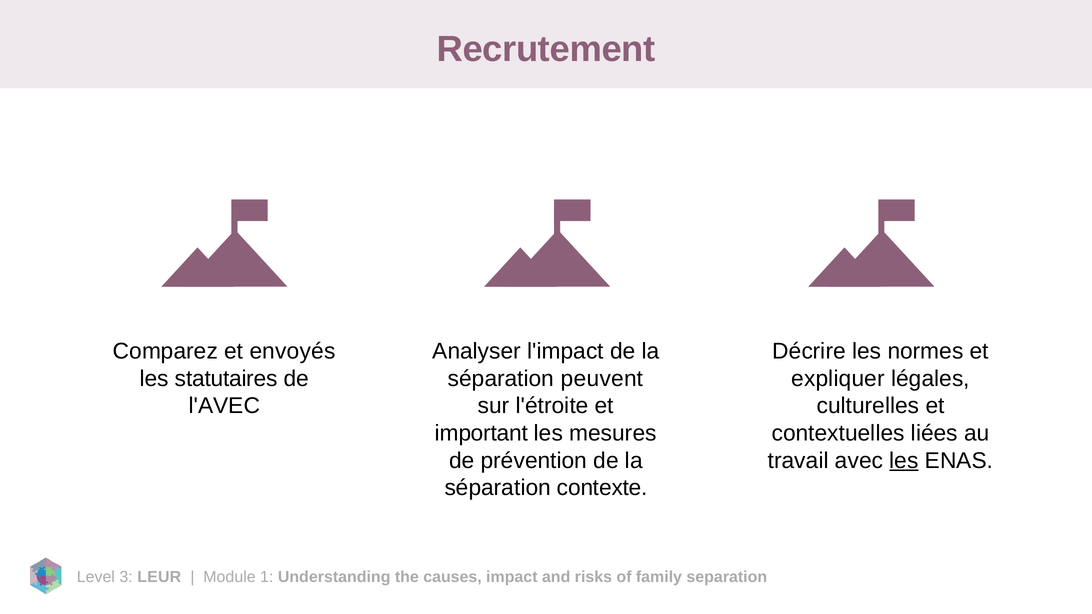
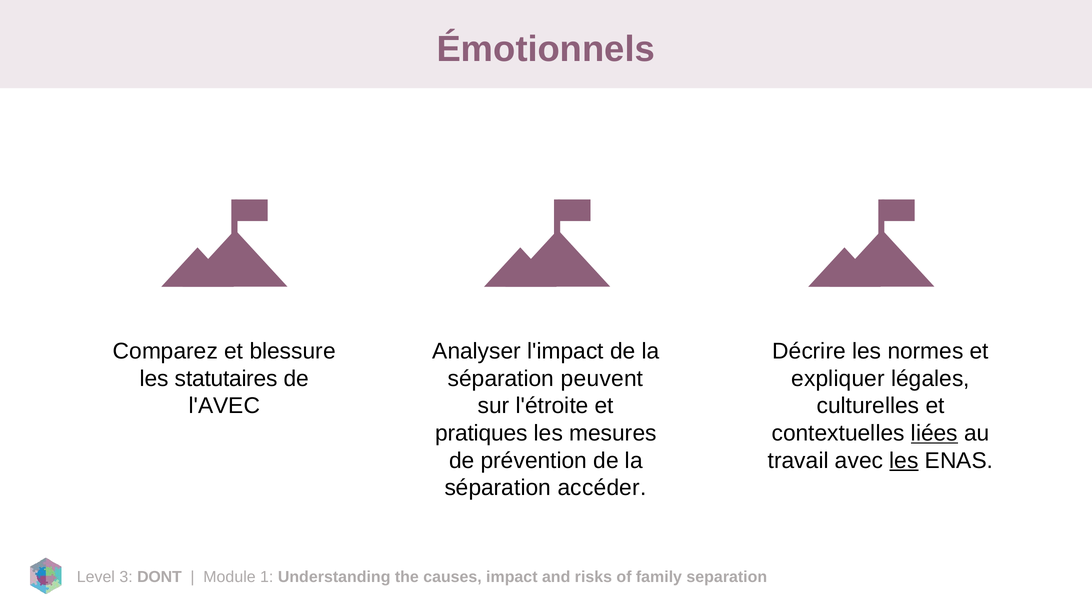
Recrutement: Recrutement -> Émotionnels (546, 49)
envoyés: envoyés -> blessure (293, 351)
important: important -> pratiques (481, 433)
liées underline: none -> present (934, 433)
contexte: contexte -> accéder (602, 488)
LEUR: LEUR -> DONT (159, 577)
